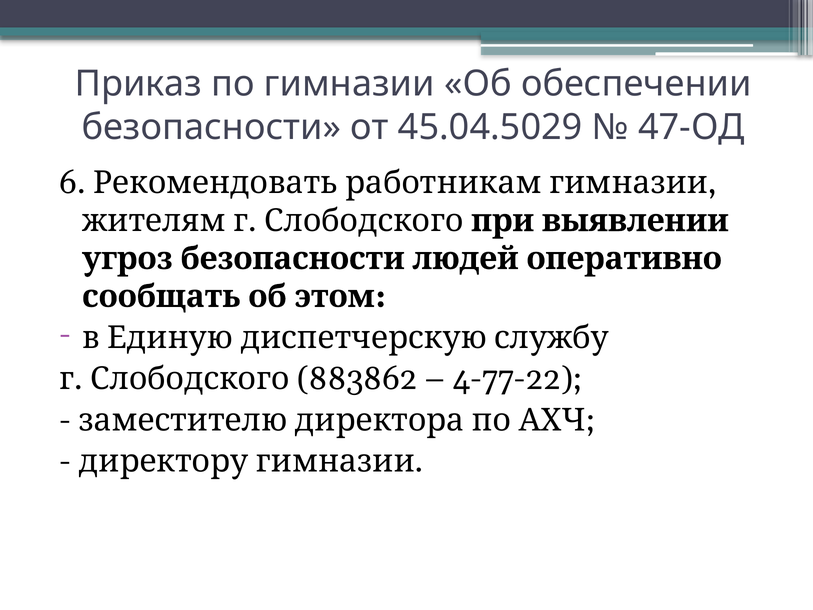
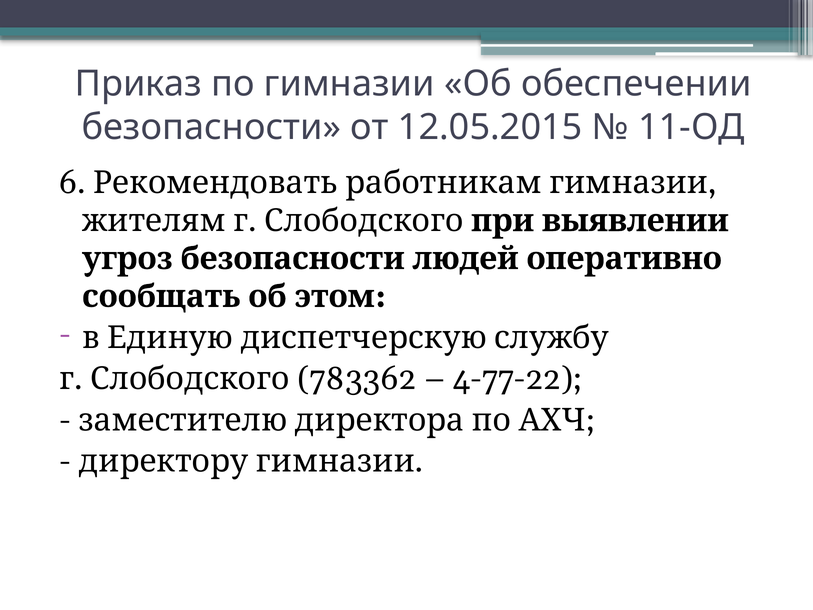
45.04.5029: 45.04.5029 -> 12.05.2015 (490, 127)
47-ОД: 47-ОД -> 11-ОД (692, 127)
883862: 883862 -> 783362 (357, 379)
